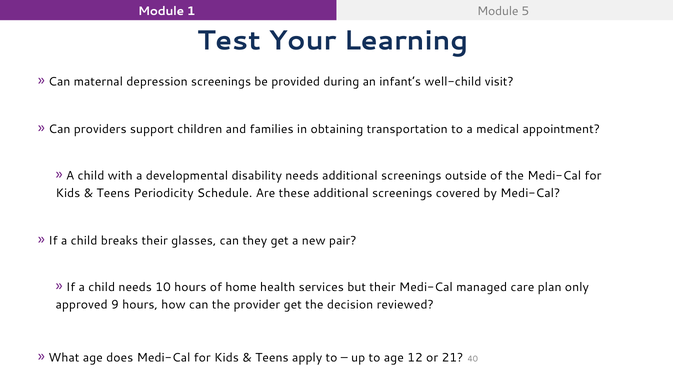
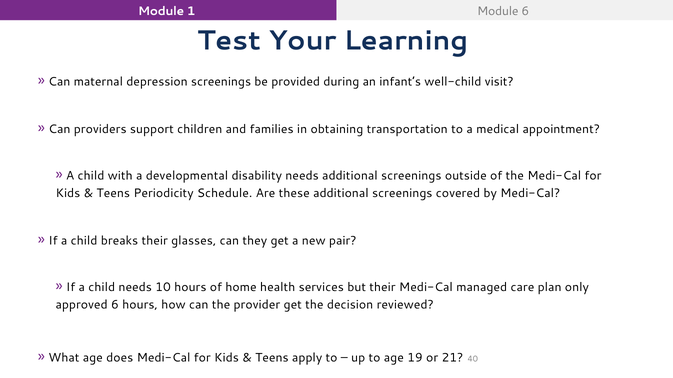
Module 5: 5 -> 6 (525, 11)
approved 9: 9 -> 6 (115, 305)
12: 12 -> 19 (415, 358)
